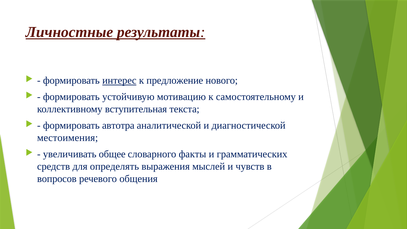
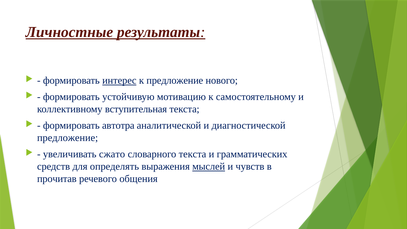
местоимения: местоимения -> предложение (68, 138)
общее: общее -> сжато (112, 154)
словарного факты: факты -> текста (192, 154)
мыслей underline: none -> present (209, 166)
вопросов: вопросов -> прочитав (57, 179)
